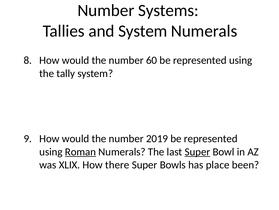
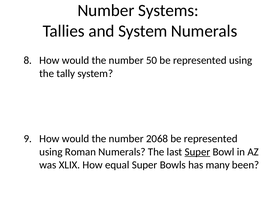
60: 60 -> 50 (152, 60)
2019: 2019 -> 2068 (157, 138)
Roman underline: present -> none (80, 151)
there: there -> equal (117, 164)
place: place -> many (218, 164)
